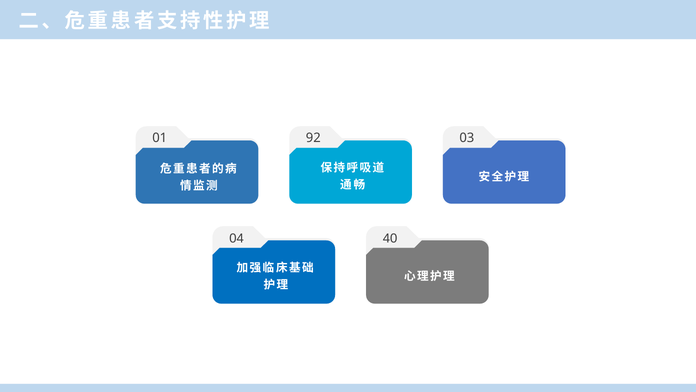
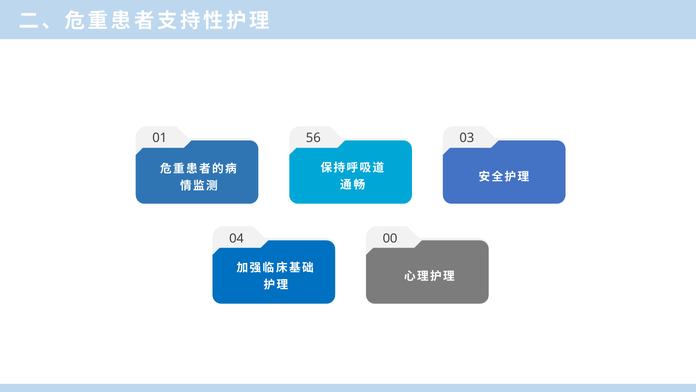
92: 92 -> 56 (313, 138)
40: 40 -> 00 (390, 238)
